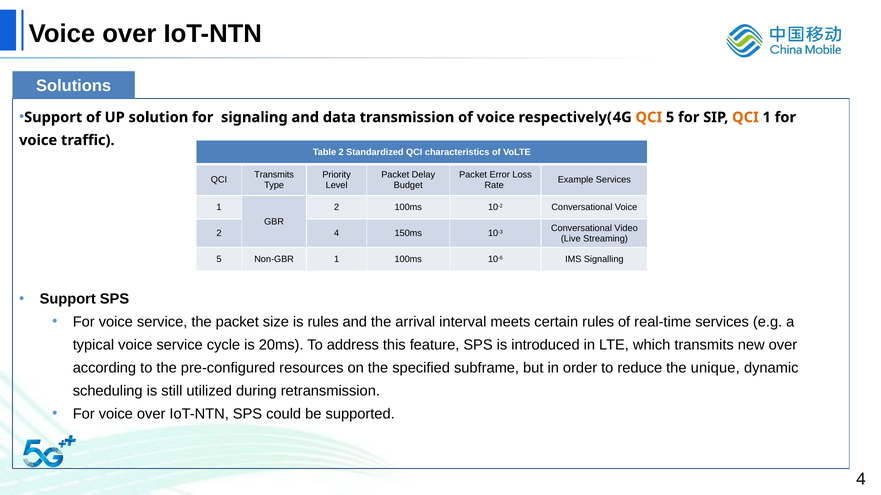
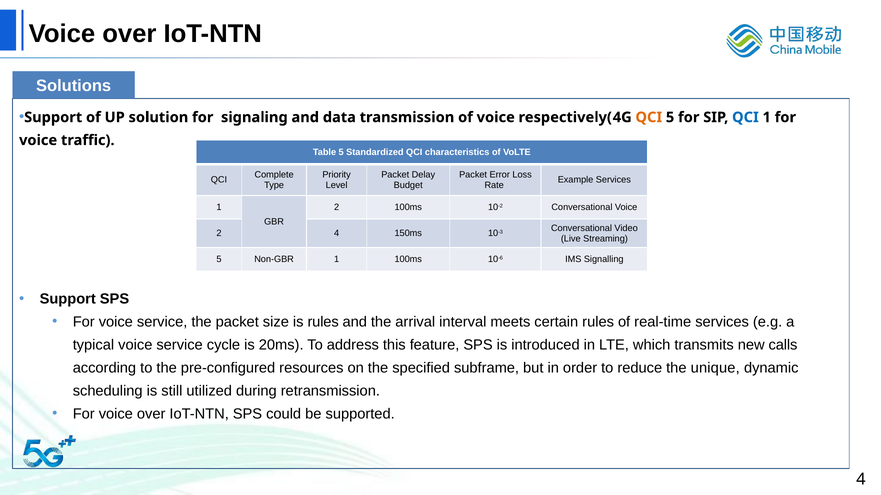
QCI colour: orange -> blue (745, 117)
Table 2: 2 -> 5 (341, 152)
Transmits: Transmits -> Complete (274, 175)
new over: over -> calls (783, 345)
